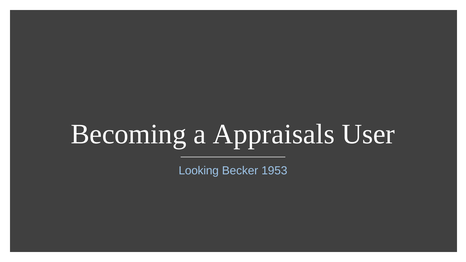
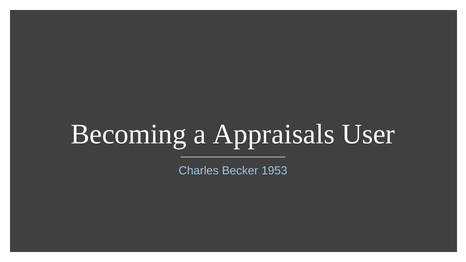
Looking: Looking -> Charles (199, 171)
